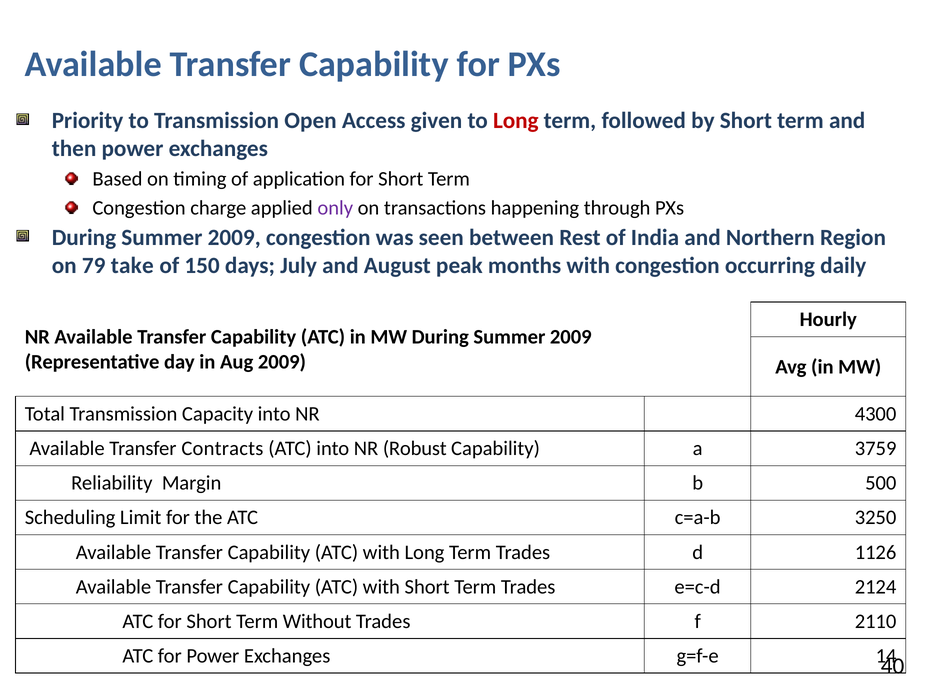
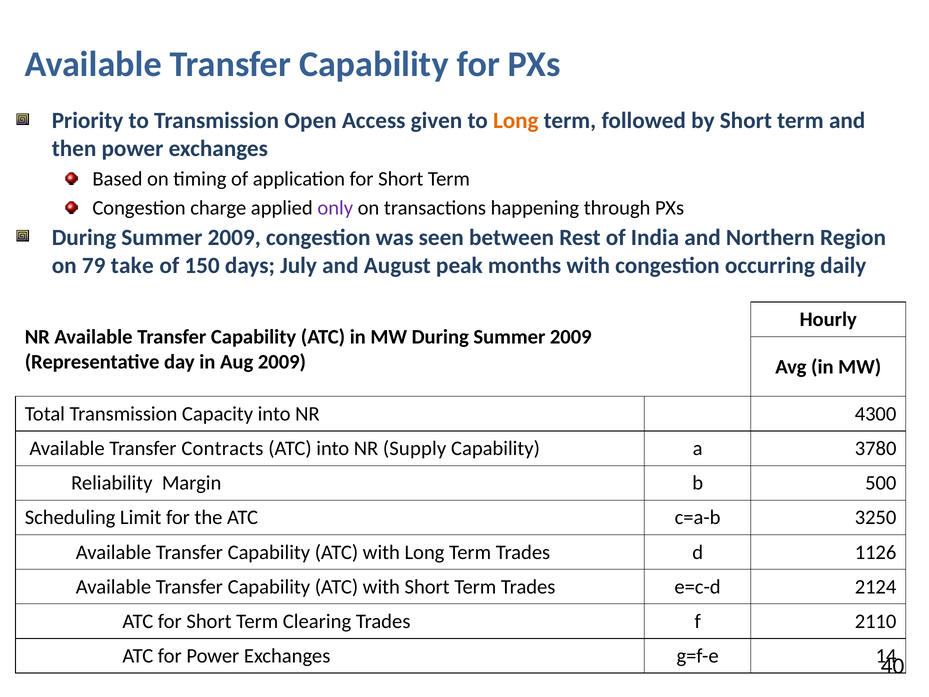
Long colour: red -> orange (516, 121)
Robust: Robust -> Supply (415, 448)
3759: 3759 -> 3780 (876, 448)
Without: Without -> Clearing (317, 621)
